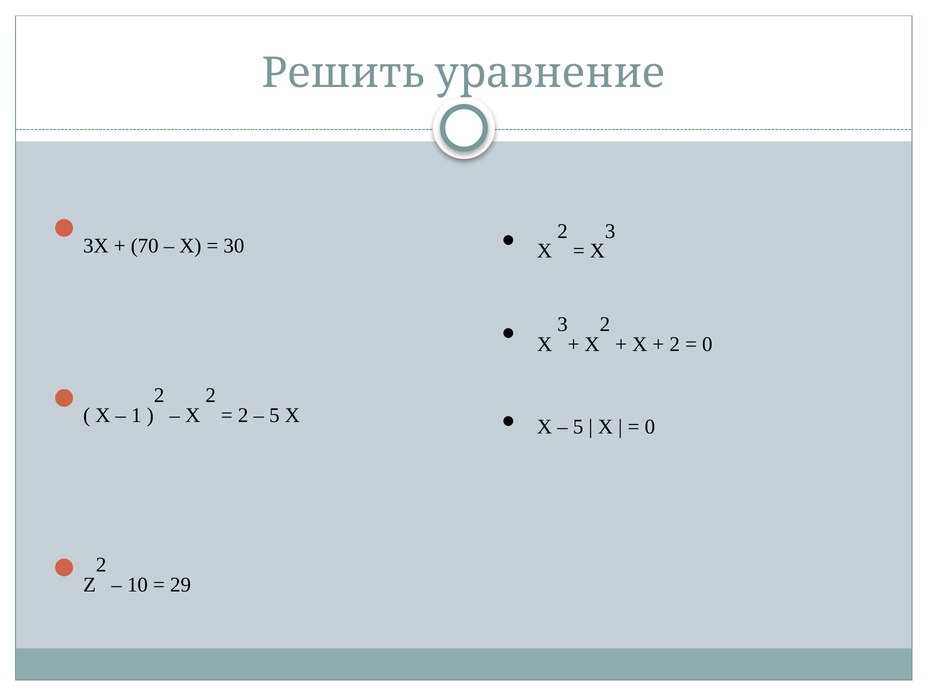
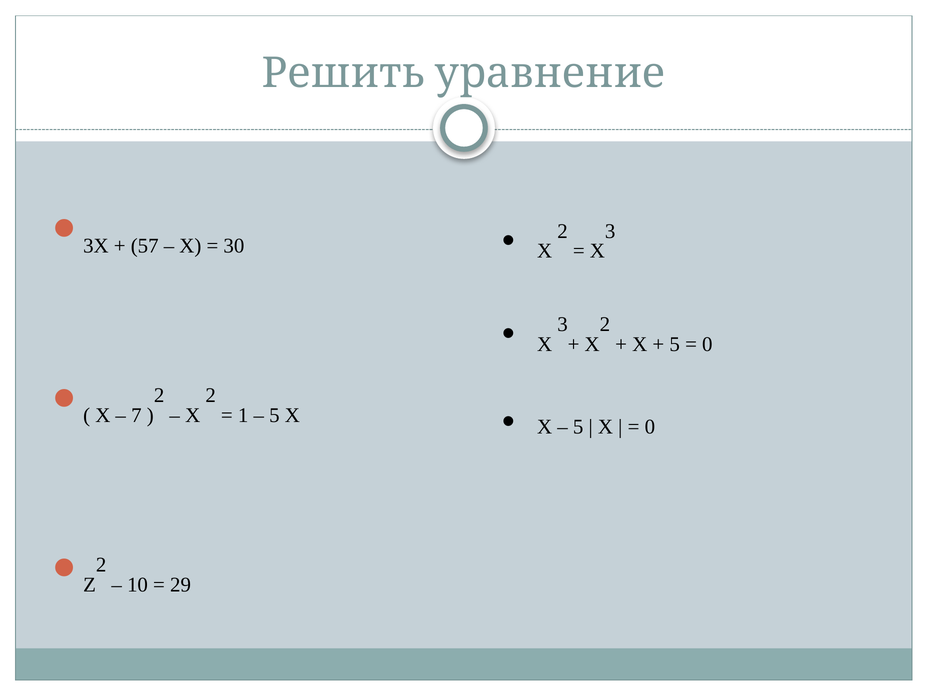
70: 70 -> 57 (145, 246)
2: 2 -> 5 (675, 344)
1: 1 -> 7 (136, 415)
2: 2 -> 1 (243, 415)
